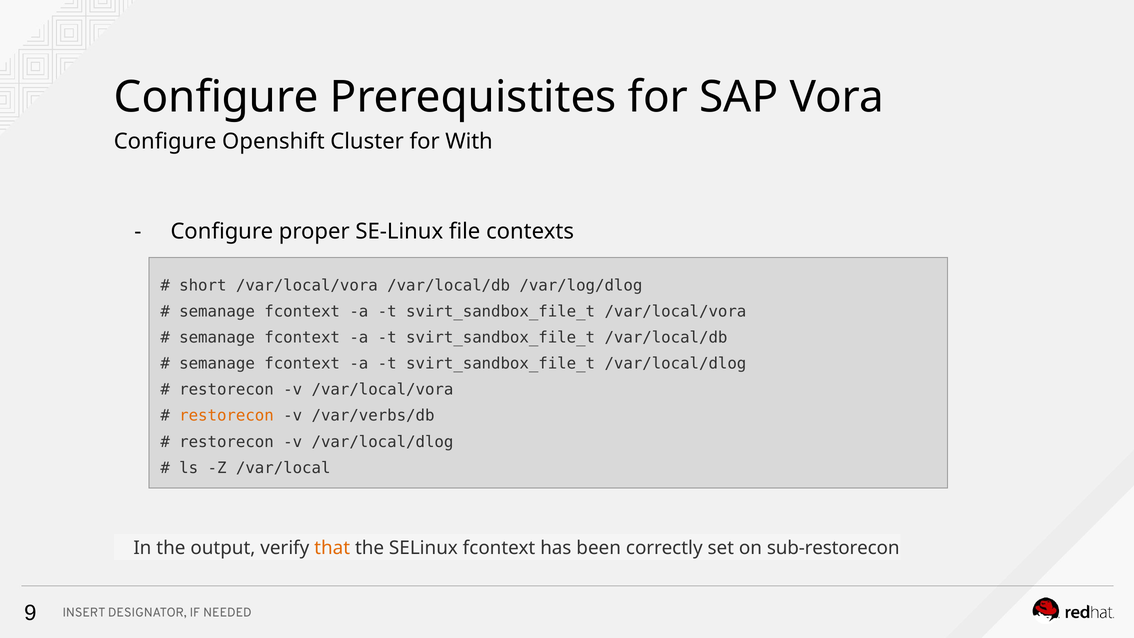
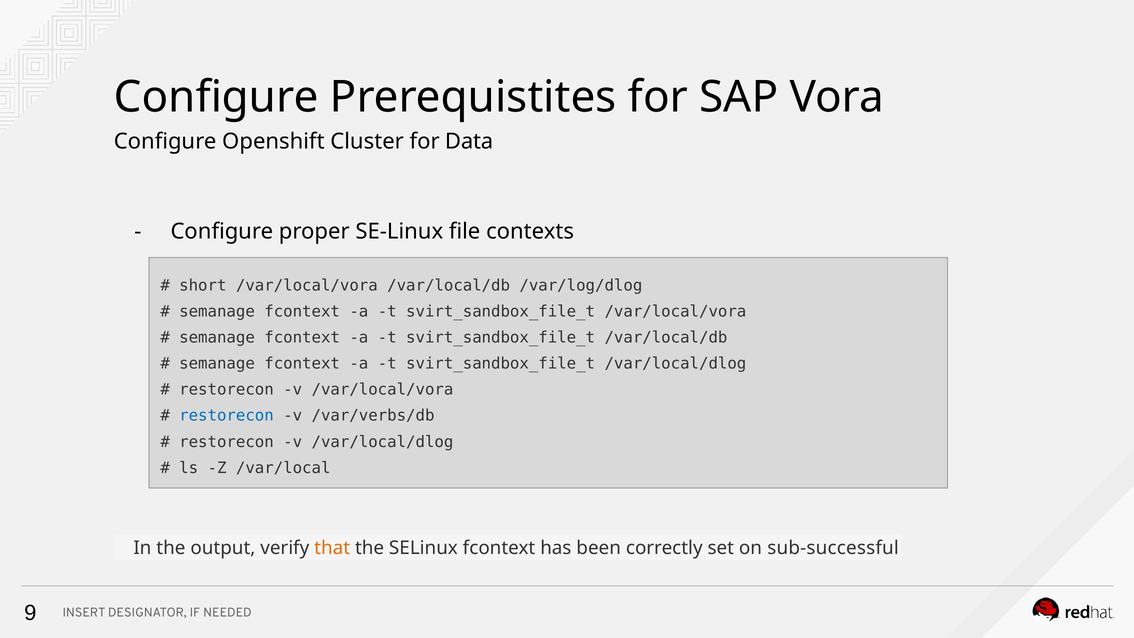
With: With -> Data (469, 141)
restorecon colour: orange -> blue (226, 416)
sub-restorecon: sub-restorecon -> sub-successful (833, 548)
